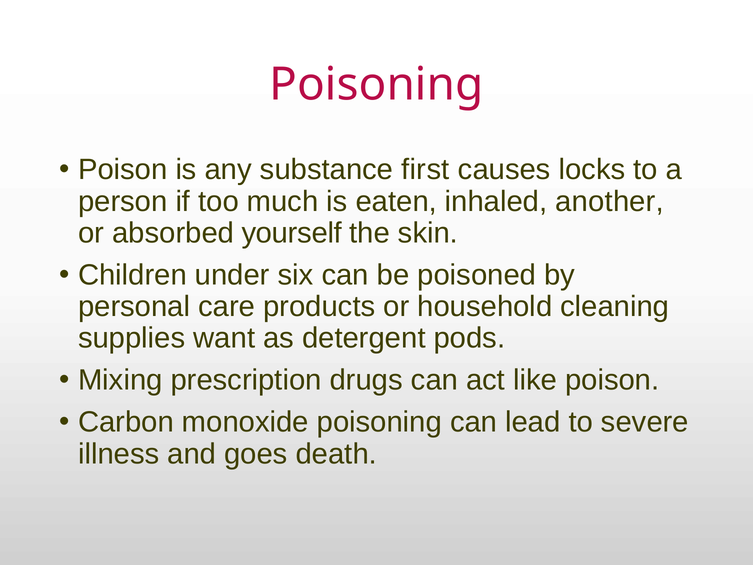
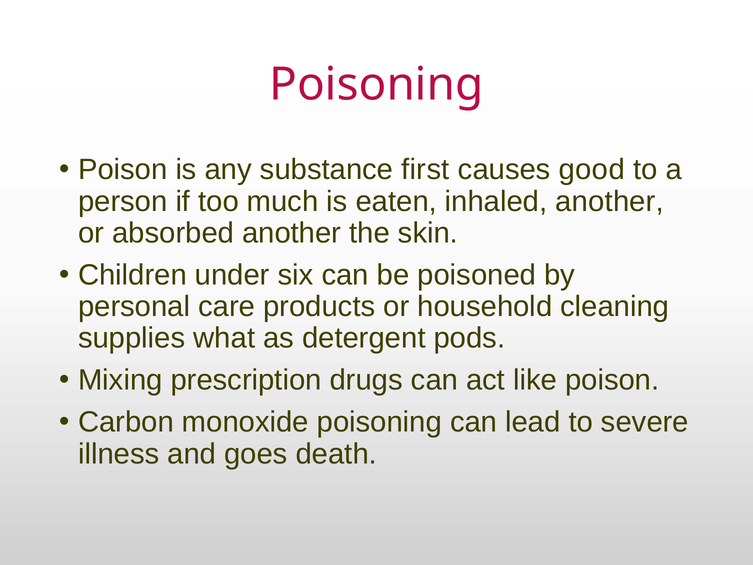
locks: locks -> good (592, 170)
absorbed yourself: yourself -> another (292, 233)
want: want -> what (224, 338)
